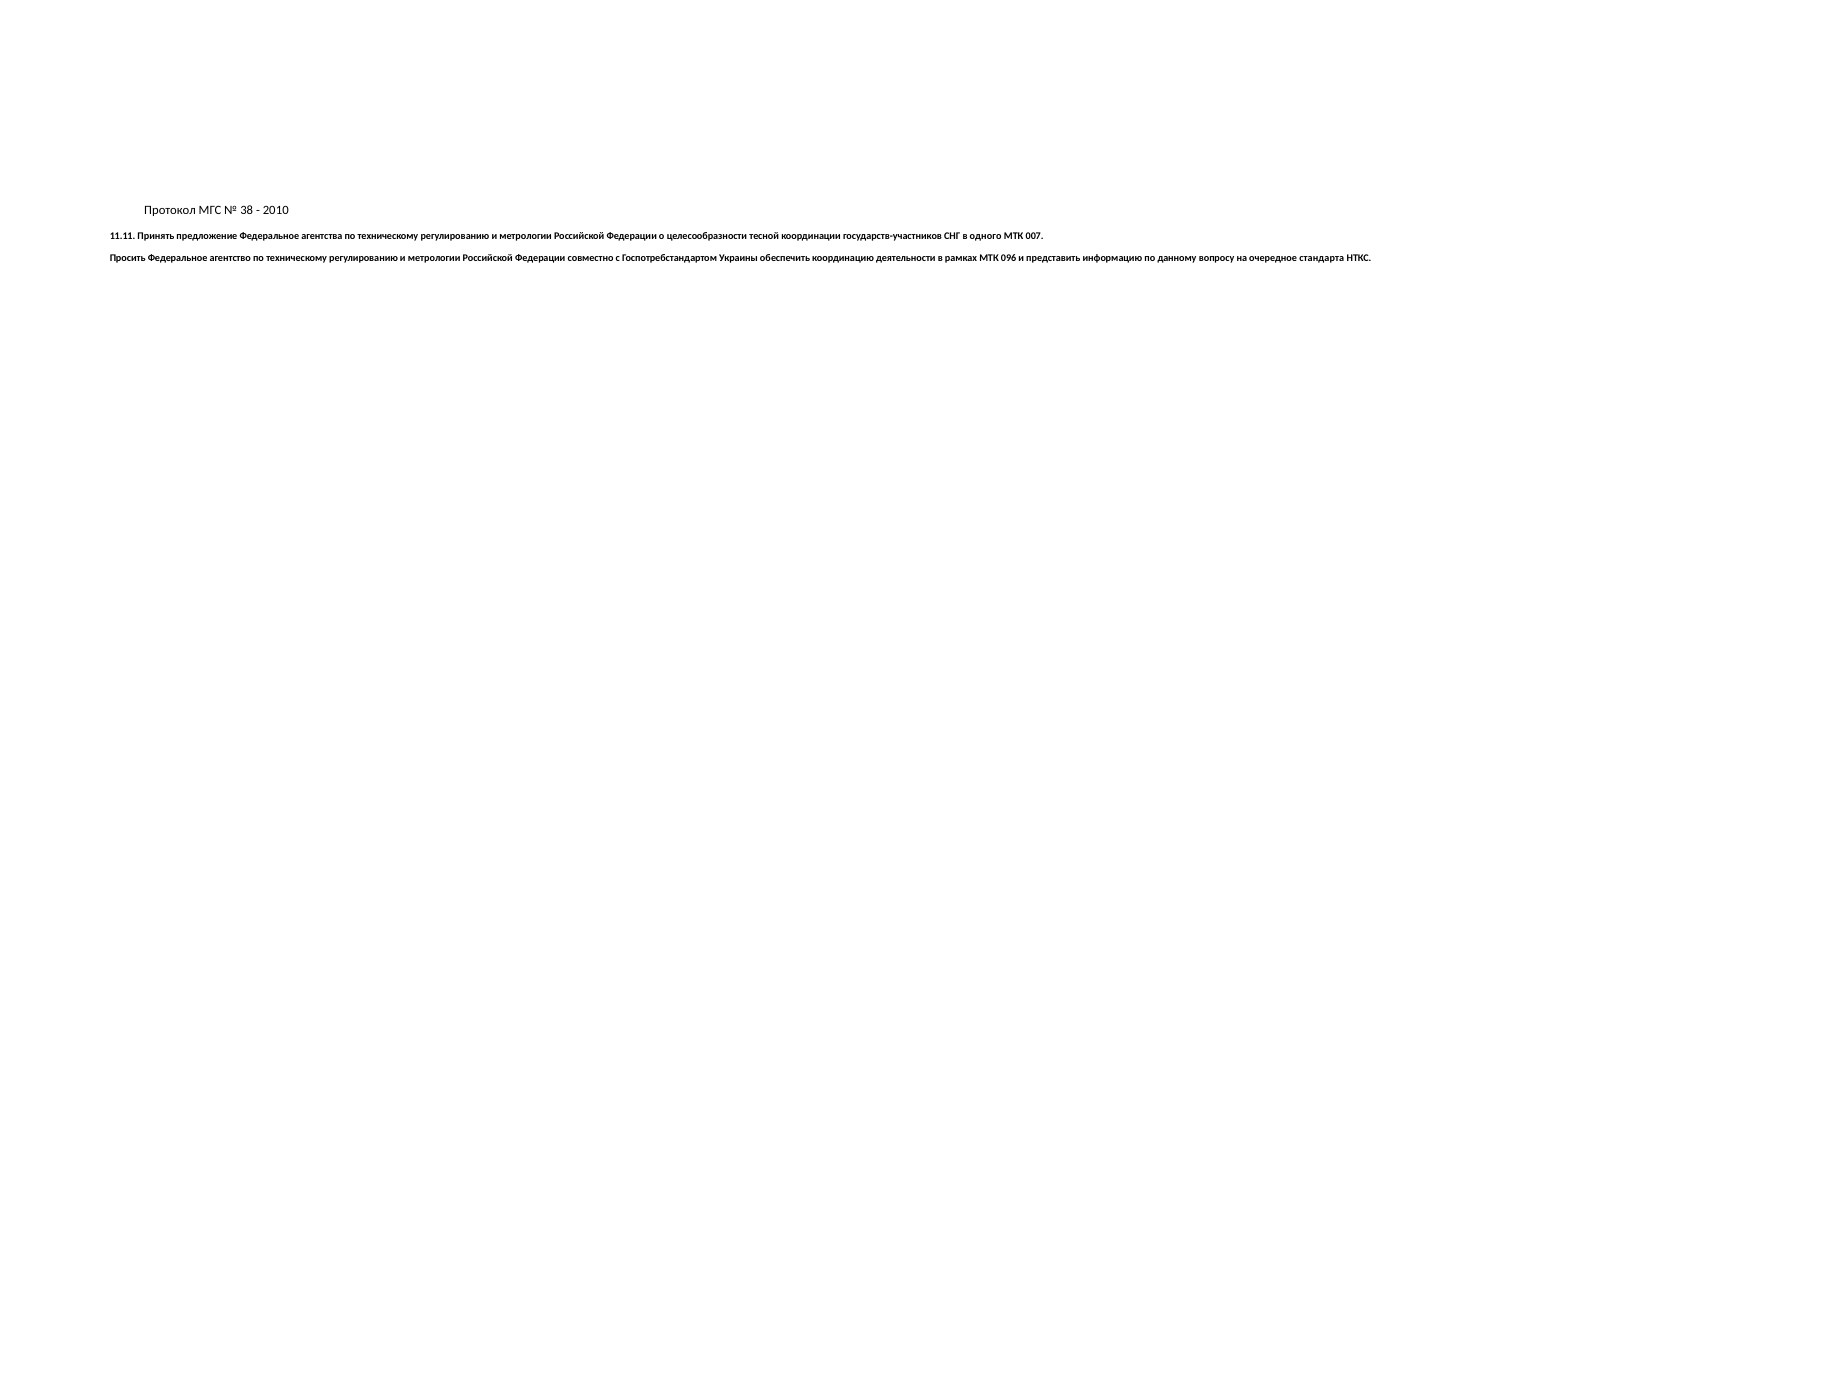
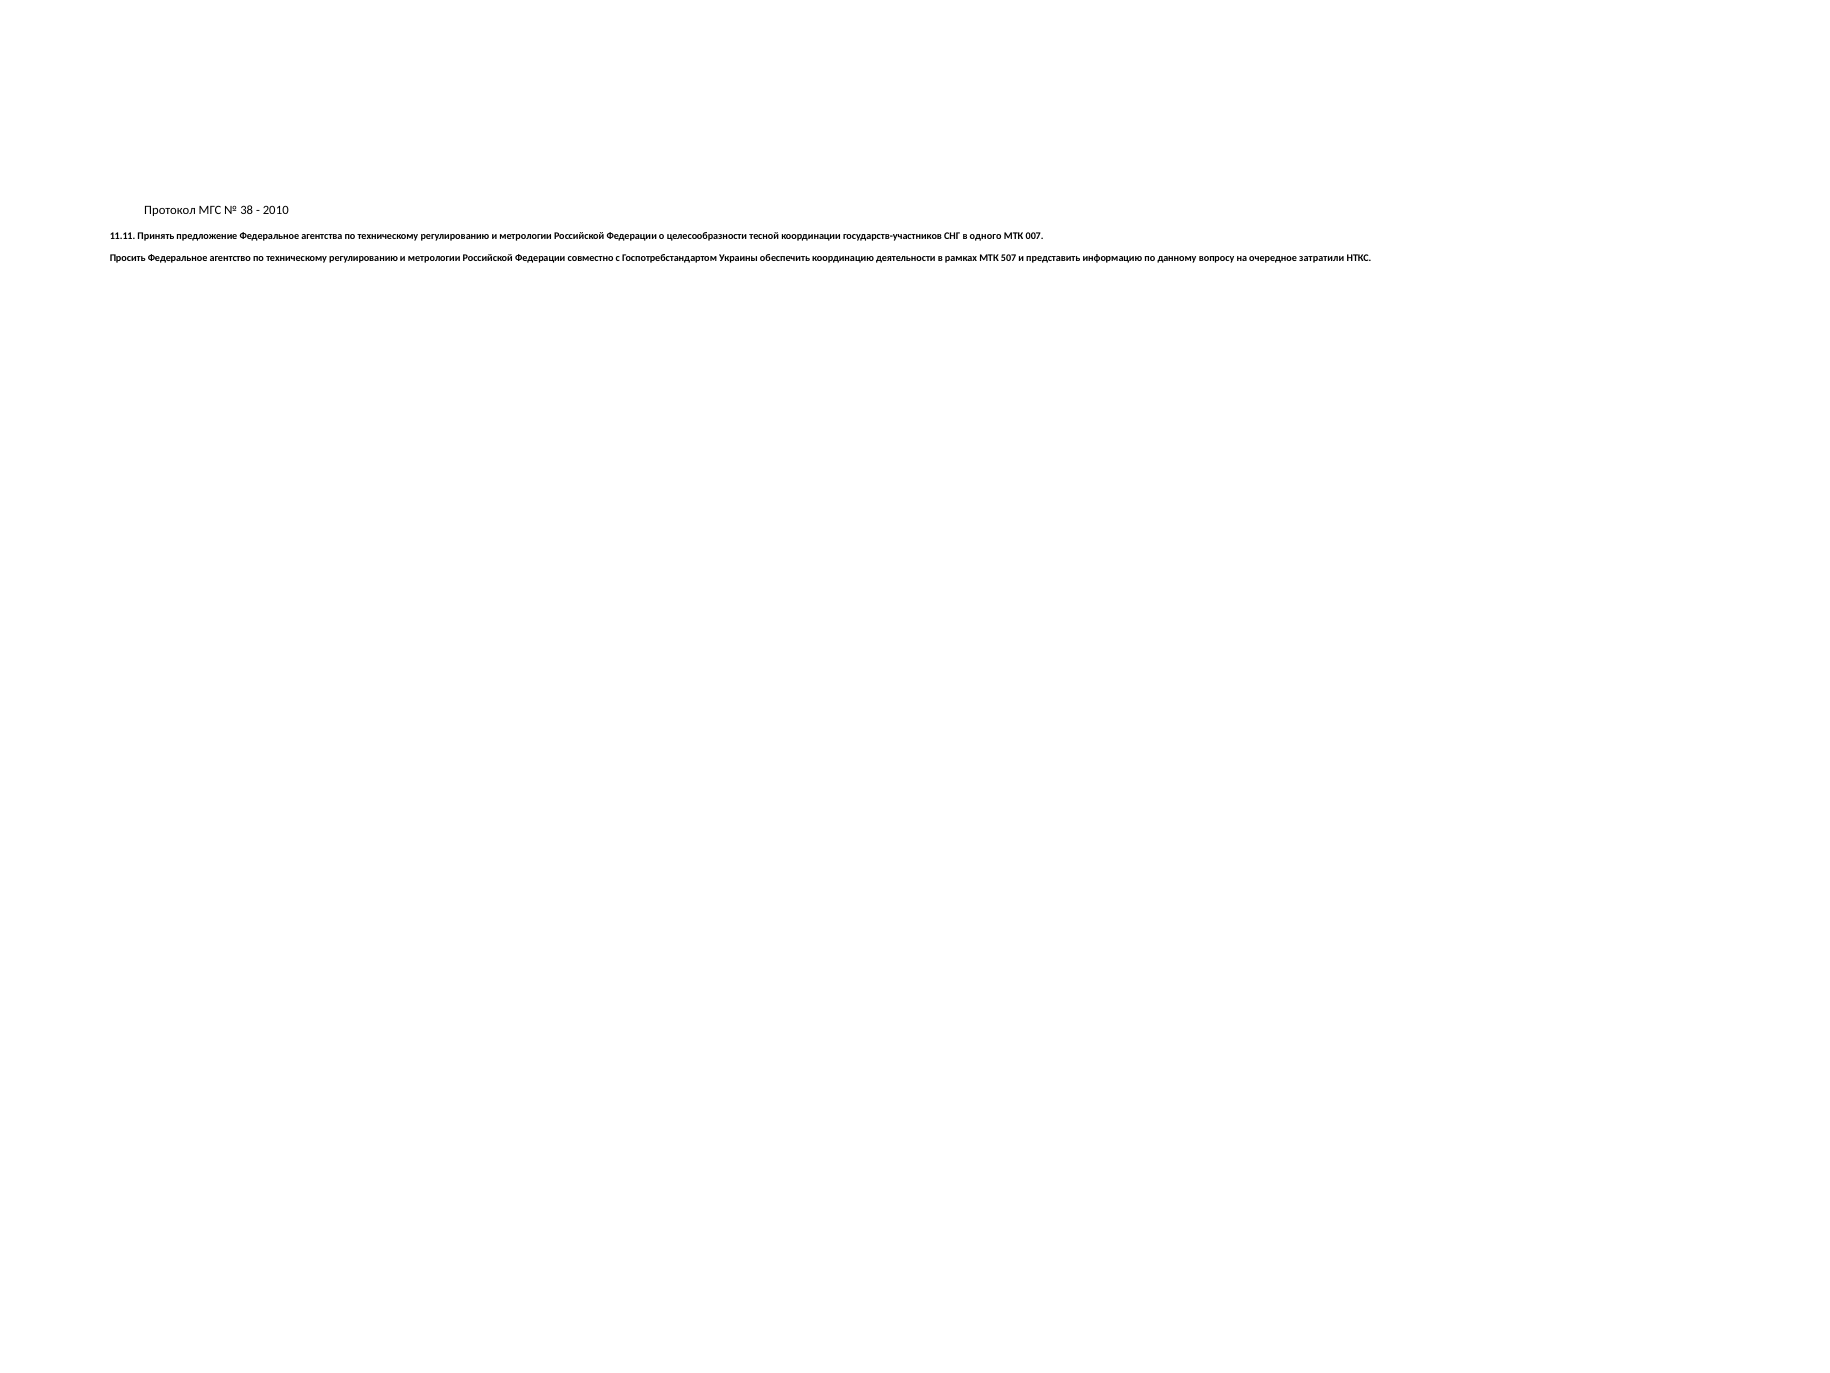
096: 096 -> 507 (1009, 258)
стандарта: стандарта -> затратили (1322, 258)
